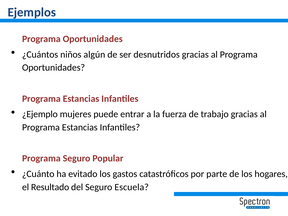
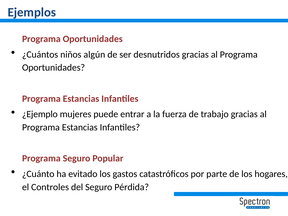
Resultado: Resultado -> Controles (50, 187)
Escuela: Escuela -> Pérdida (132, 187)
